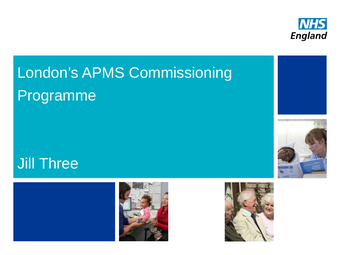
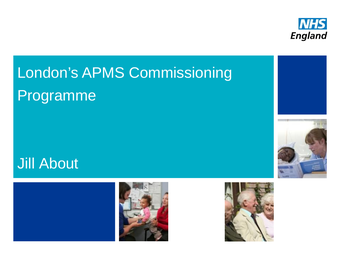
Three: Three -> About (59, 164)
